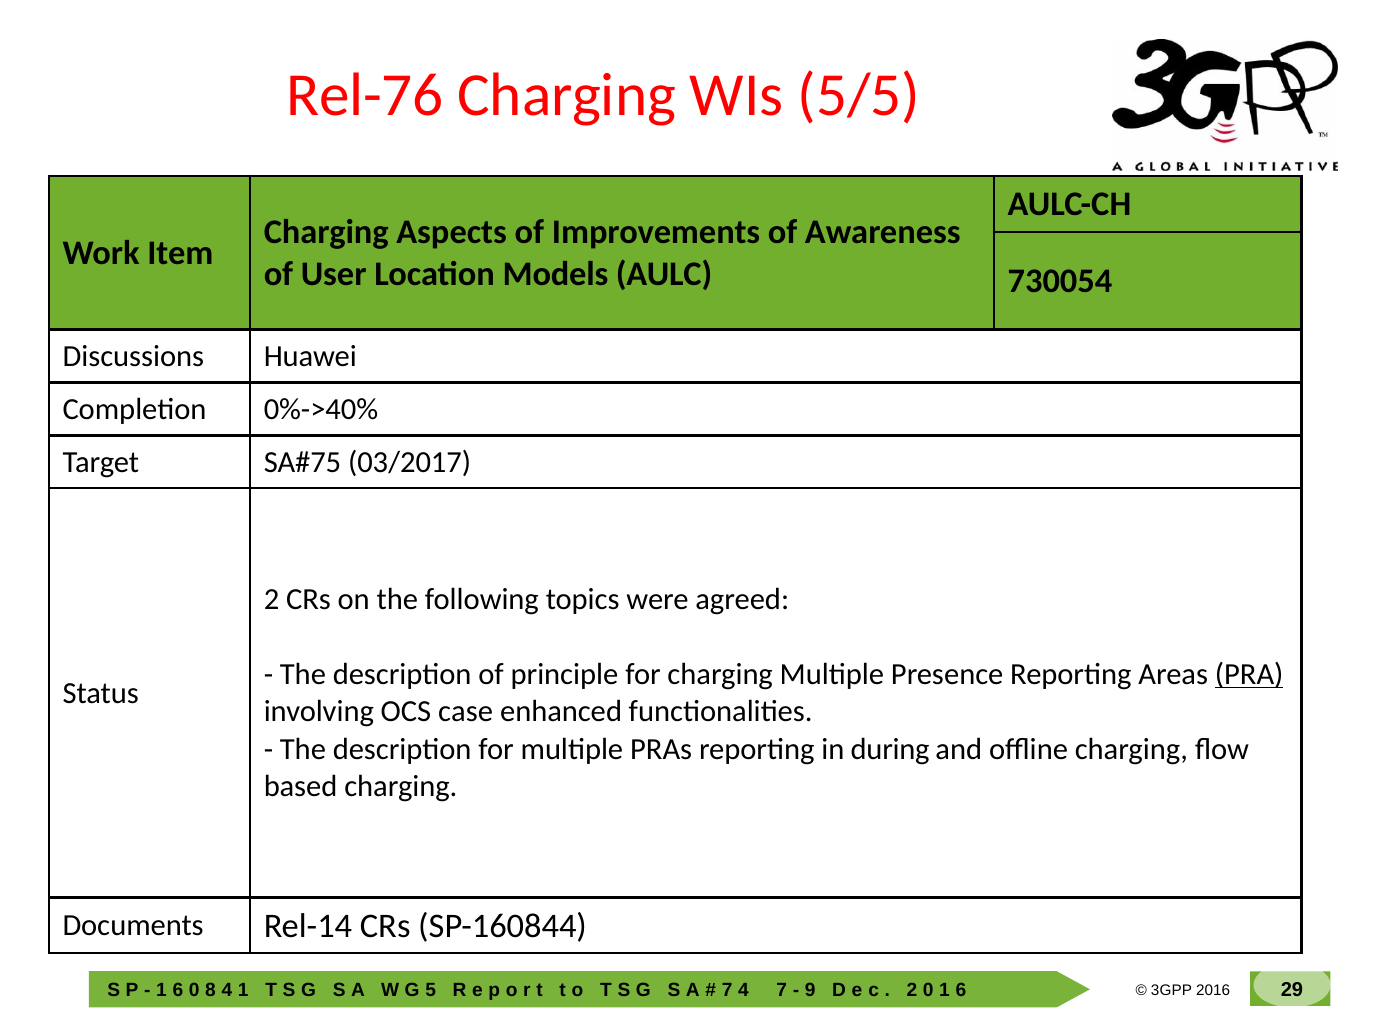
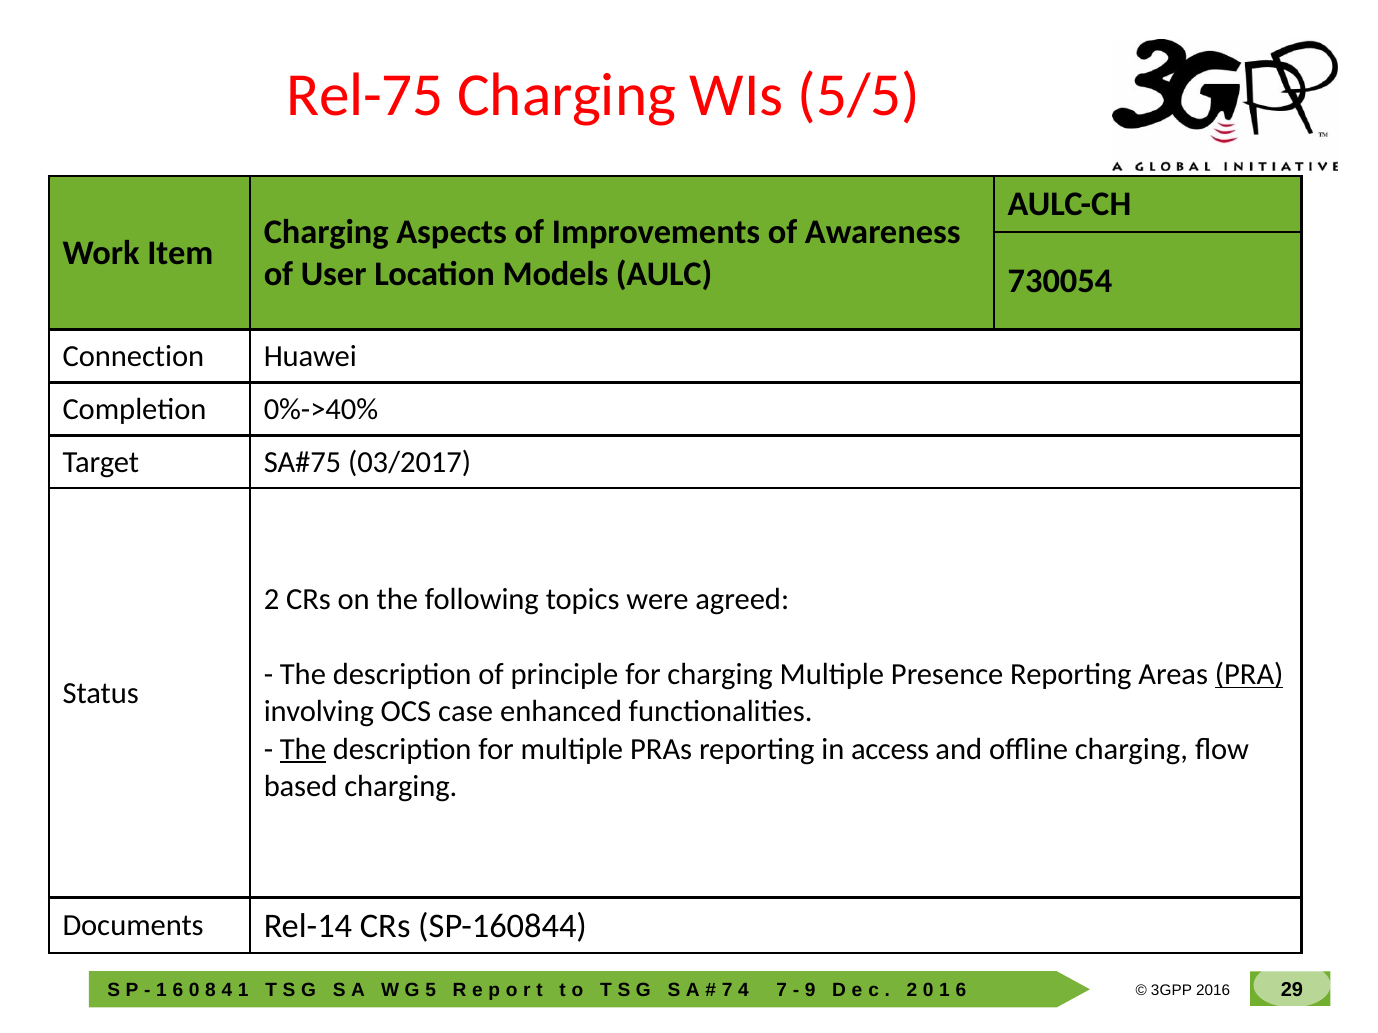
Rel-76: Rel-76 -> Rel-75 (365, 95)
Discussions: Discussions -> Connection (133, 357)
The underline: none -> present (303, 750)
during: during -> access (890, 750)
